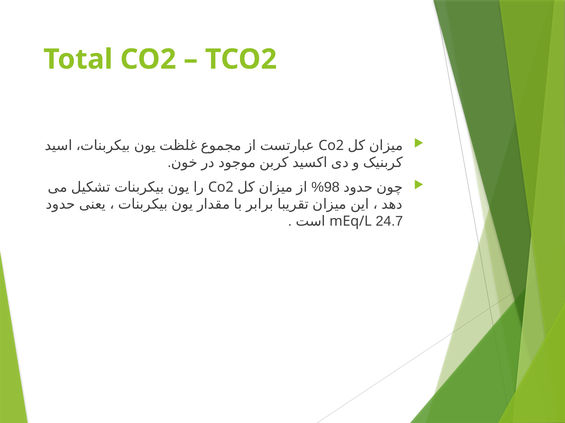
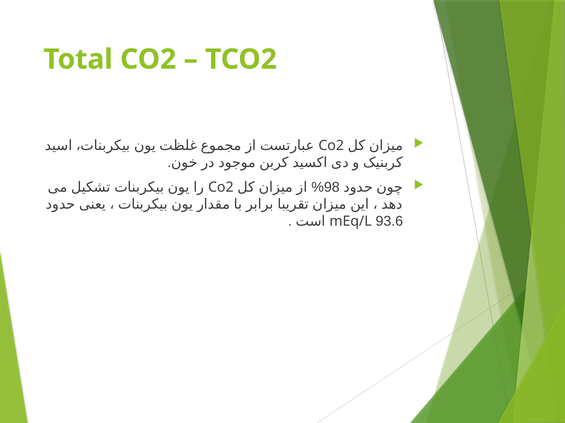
24.7: 24.7 -> 93.6 (389, 221)
